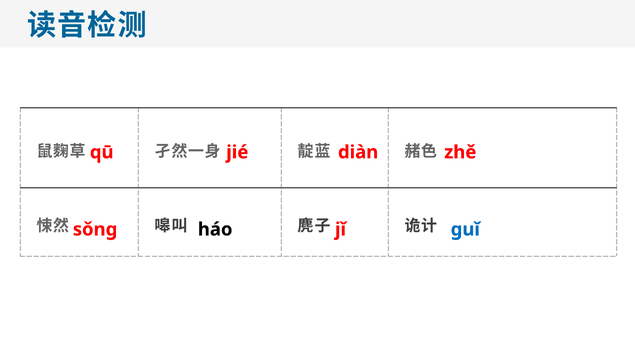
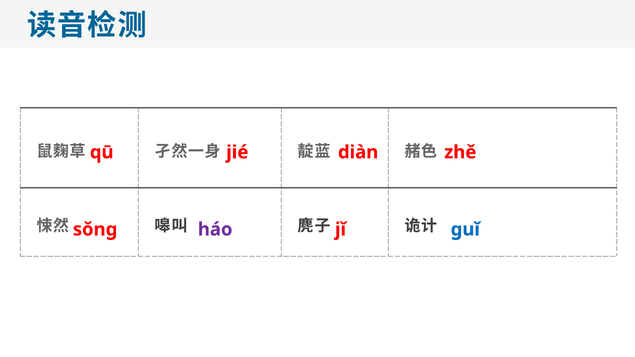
háo colour: black -> purple (215, 230)
